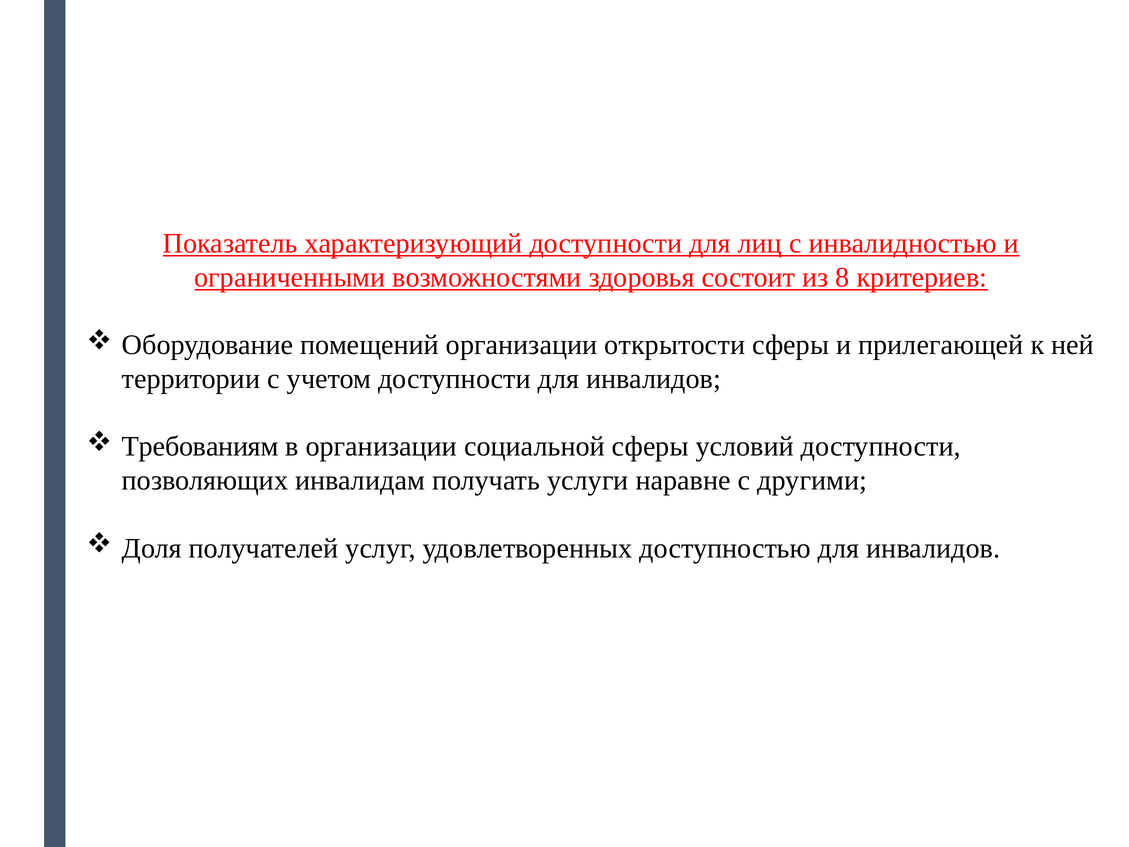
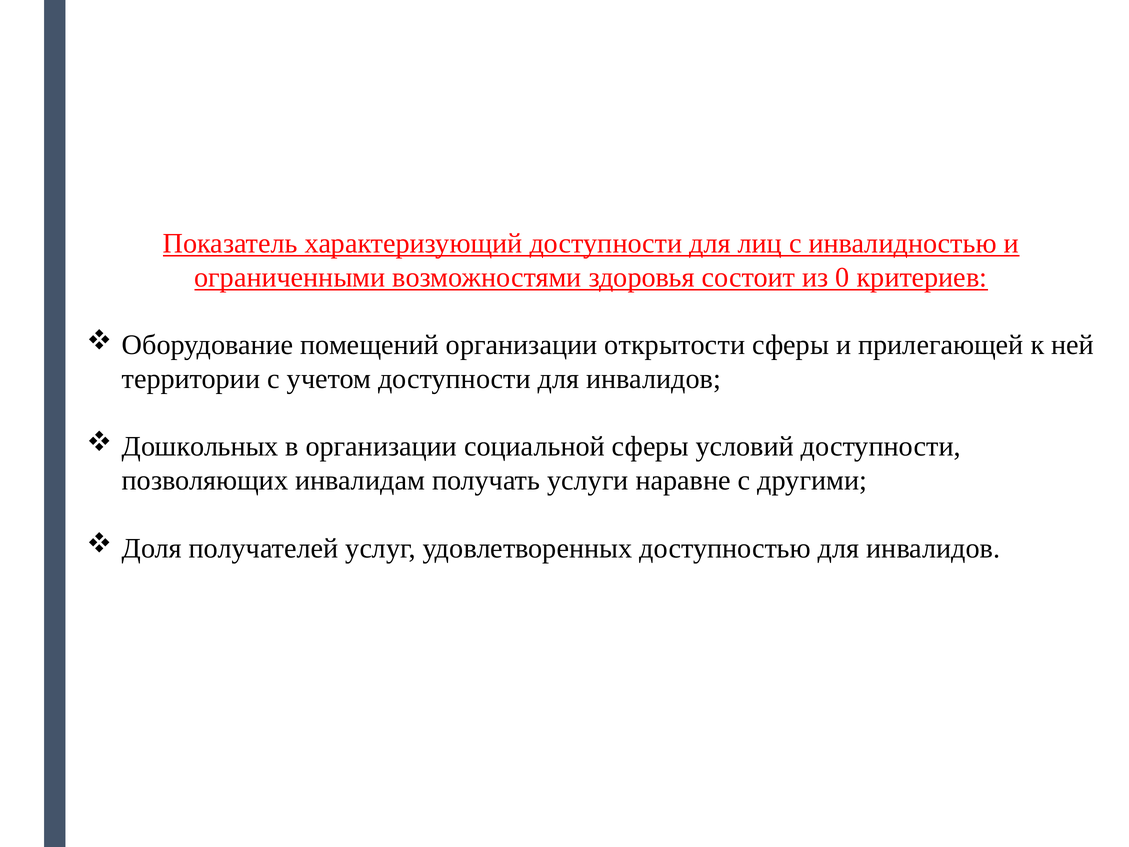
8: 8 -> 0 (843, 277)
Требованиям: Требованиям -> Дошкольных (200, 447)
